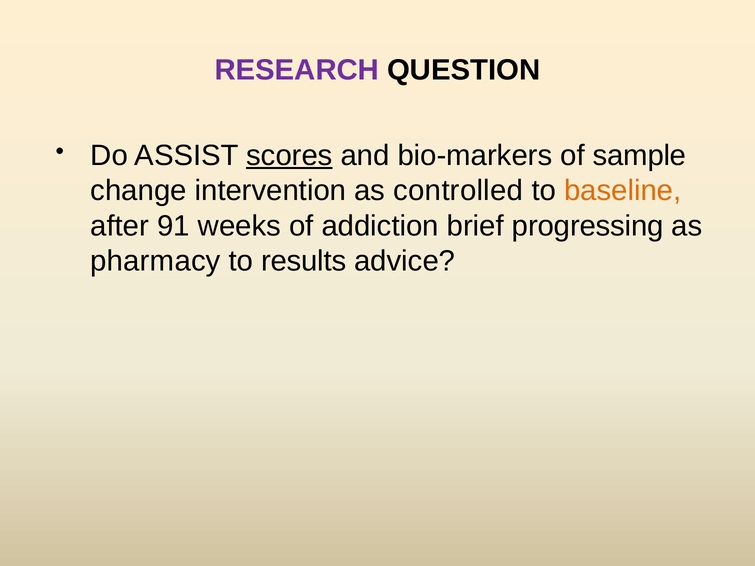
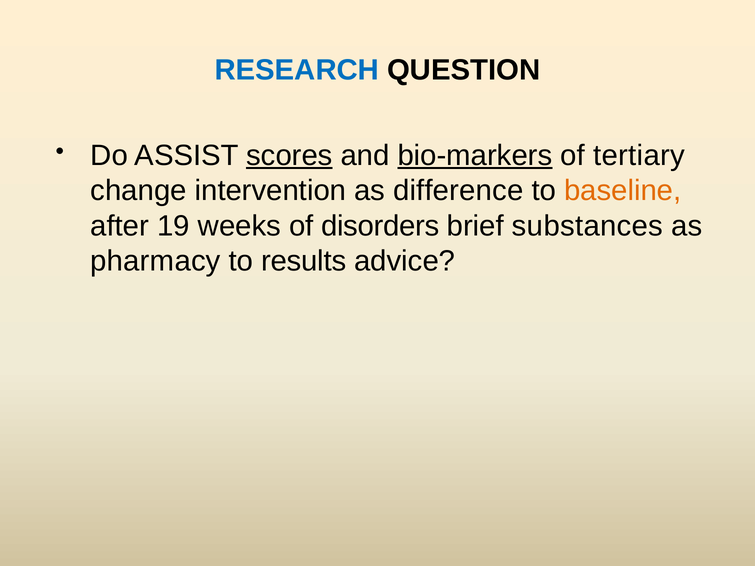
RESEARCH colour: purple -> blue (297, 70)
bio-markers underline: none -> present (475, 156)
sample: sample -> tertiary (639, 156)
controlled: controlled -> difference (458, 191)
91: 91 -> 19 (173, 226)
addiction: addiction -> disorders (380, 226)
progressing: progressing -> substances (588, 226)
